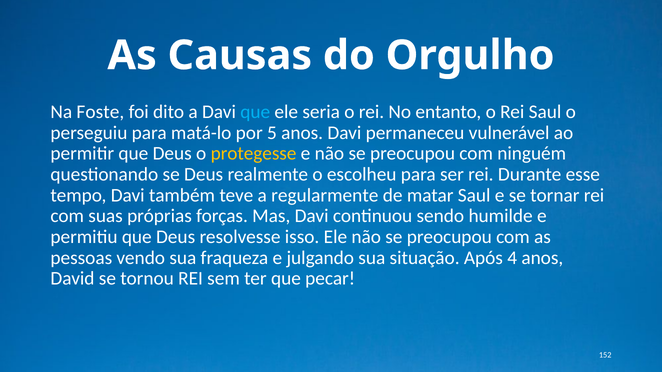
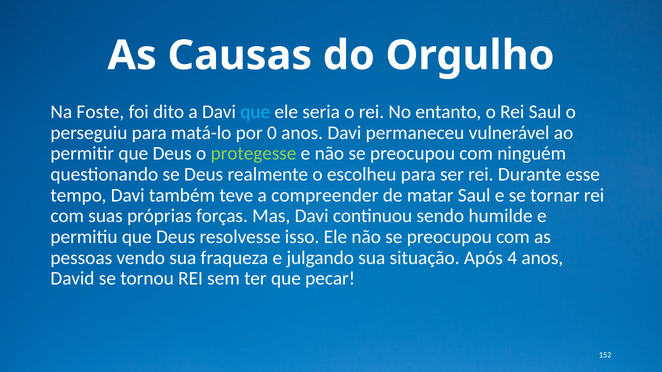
5: 5 -> 0 (272, 133)
protegesse colour: yellow -> light green (254, 154)
regularmente: regularmente -> compreender (325, 195)
